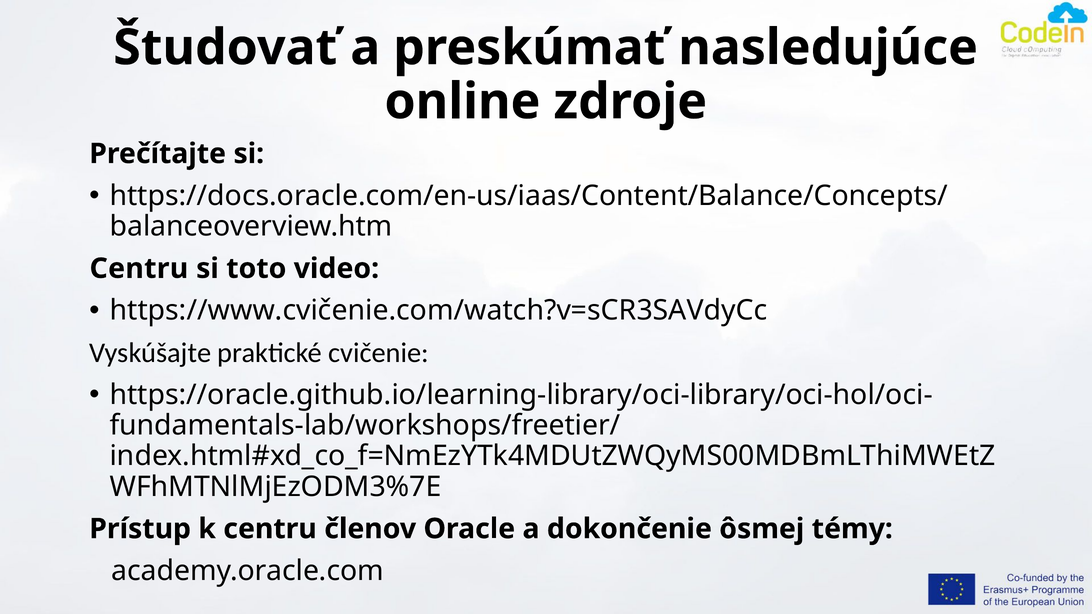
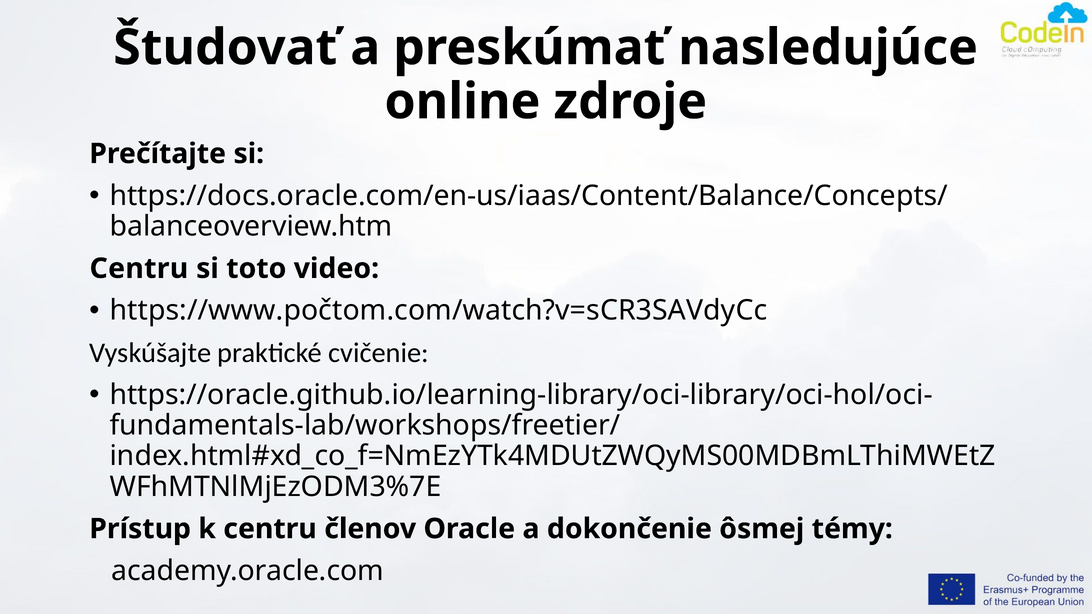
https://www.cvičenie.com/watch?v=sCR3SAVdyCc: https://www.cvičenie.com/watch?v=sCR3SAVdyCc -> https://www.počtom.com/watch?v=sCR3SAVdyCc (439, 311)
